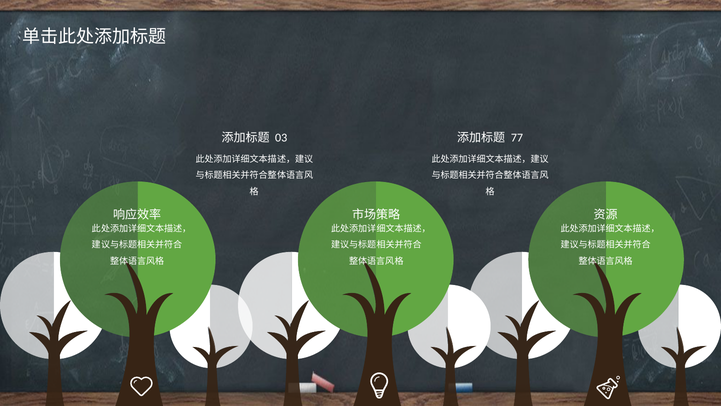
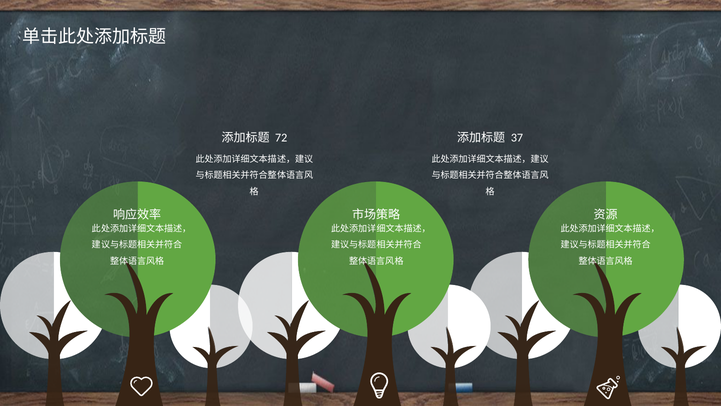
03: 03 -> 72 (281, 138)
77: 77 -> 37 (517, 138)
